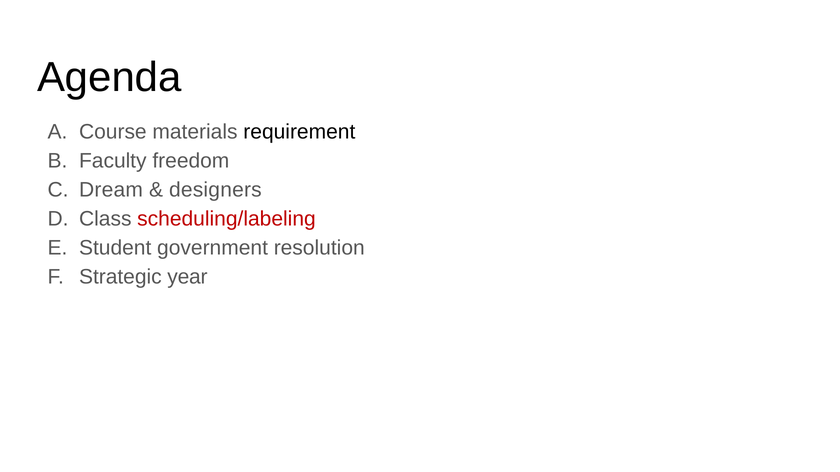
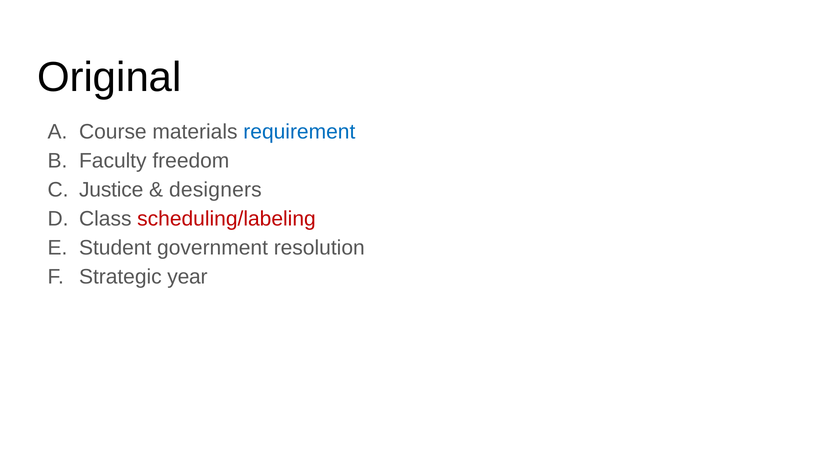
Agenda: Agenda -> Original (109, 77)
requirement colour: black -> blue (299, 132)
Dream: Dream -> Justice (111, 190)
